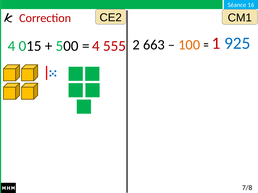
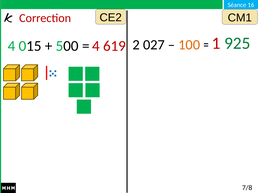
925 colour: blue -> green (237, 43)
663: 663 -> 027 (154, 45)
555: 555 -> 619 (114, 46)
